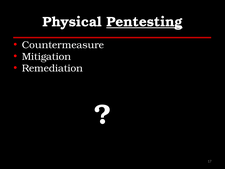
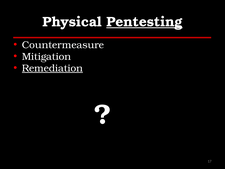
Remediation underline: none -> present (52, 68)
